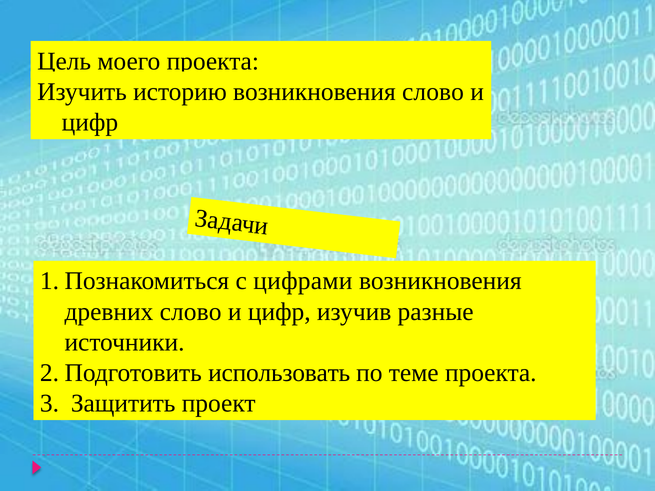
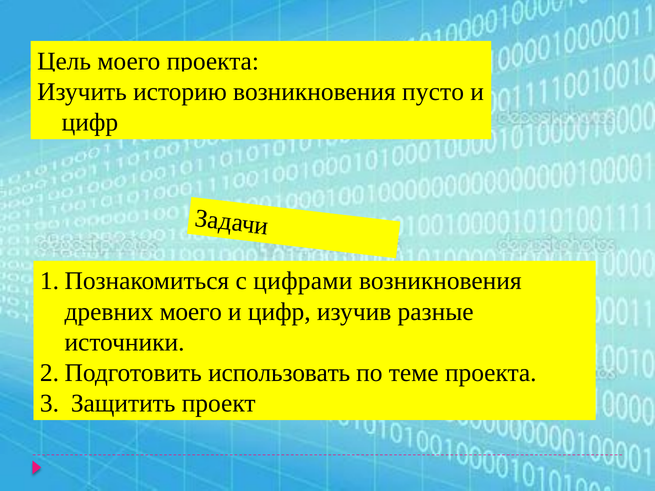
возникновения слово: слово -> пусто (433, 92)
древних слово: слово -> моего (191, 312)
